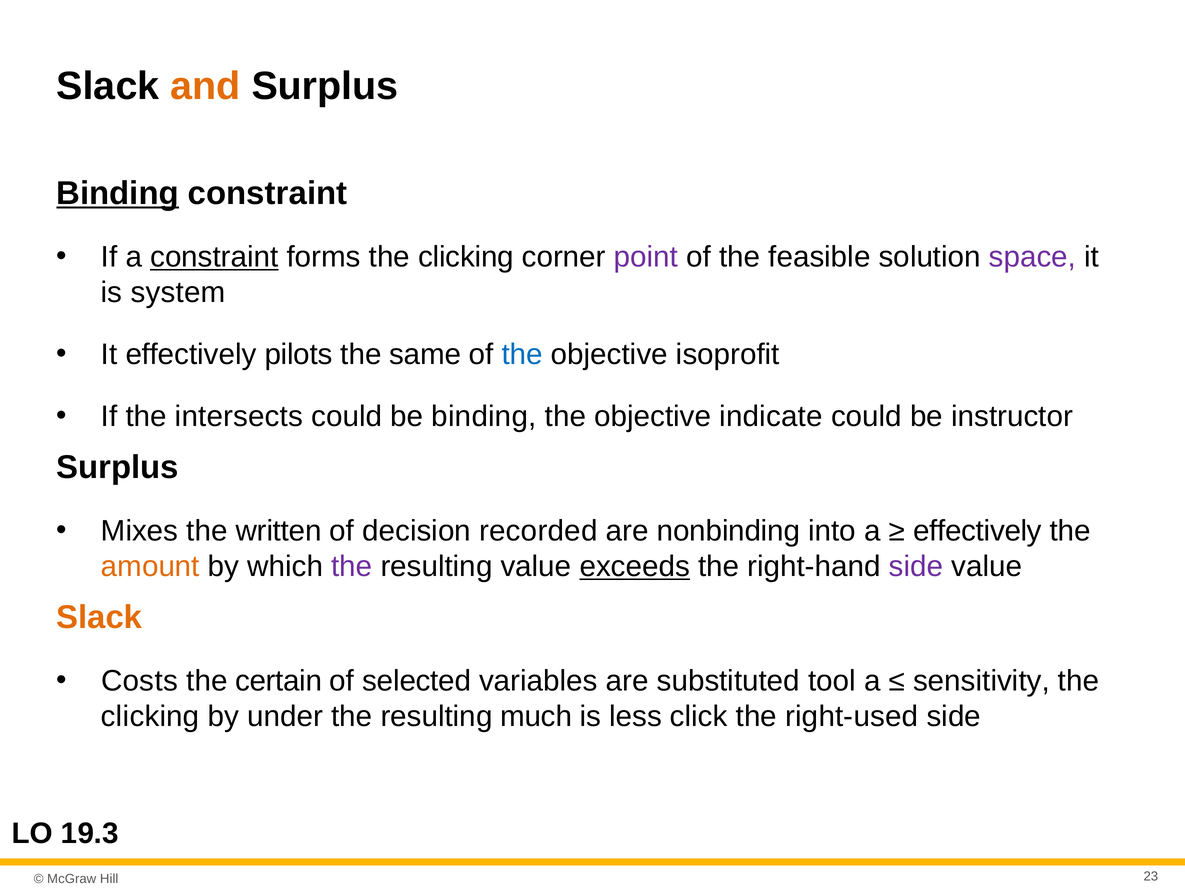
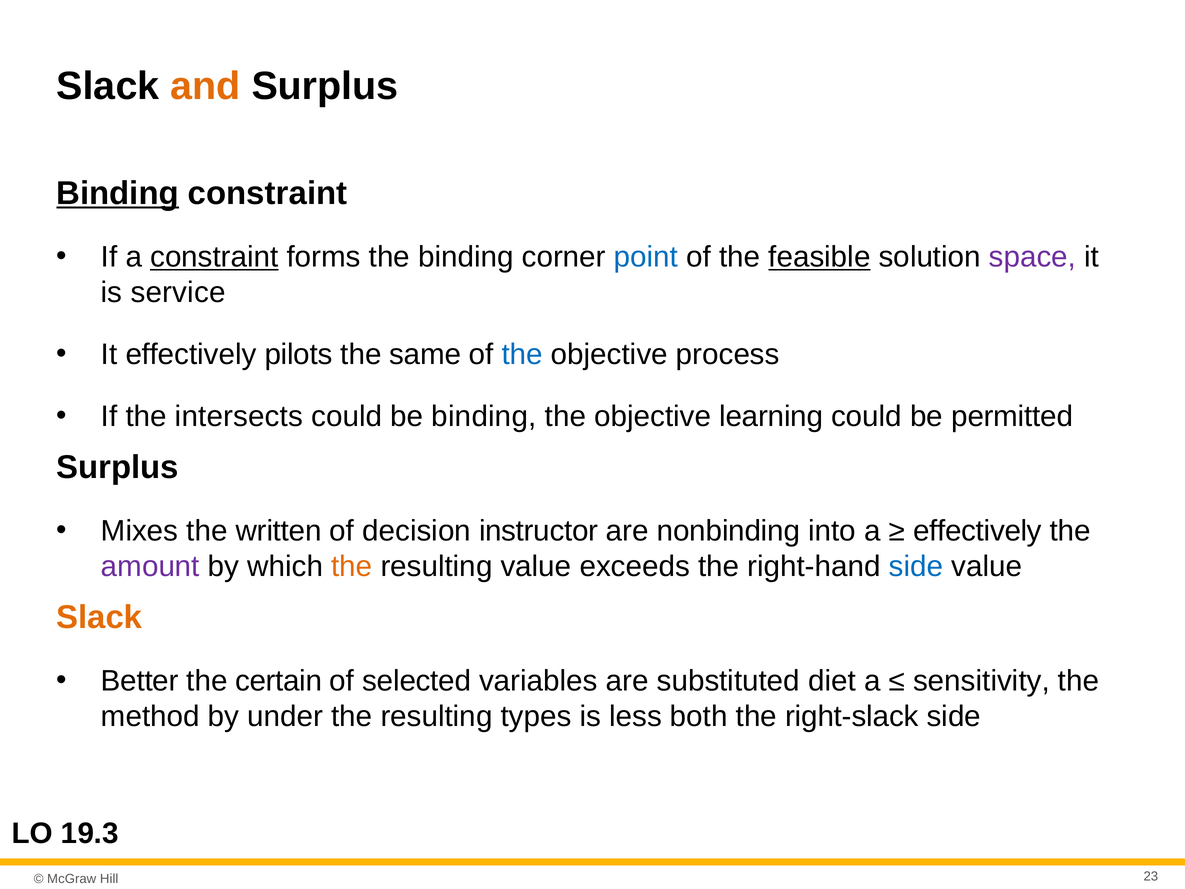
forms the clicking: clicking -> binding (466, 257)
point colour: purple -> blue (646, 257)
feasible underline: none -> present (819, 257)
system: system -> service (178, 293)
isoprofit: isoprofit -> process (728, 354)
indicate: indicate -> learning (771, 416)
instructor: instructor -> permitted (1012, 416)
recorded: recorded -> instructor (539, 531)
amount colour: orange -> purple (150, 566)
the colour: purple -> orange (352, 566)
exceeds underline: present -> none (635, 566)
side colour: purple -> blue (916, 566)
Costs: Costs -> Better (140, 681)
tool: tool -> diet (832, 681)
clicking: clicking -> method (150, 716)
much: much -> types (536, 716)
click: click -> both (699, 716)
right-used: right-used -> right-slack (852, 716)
